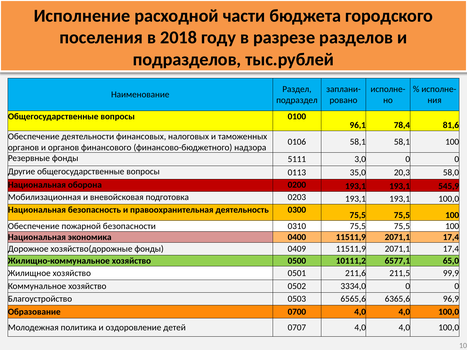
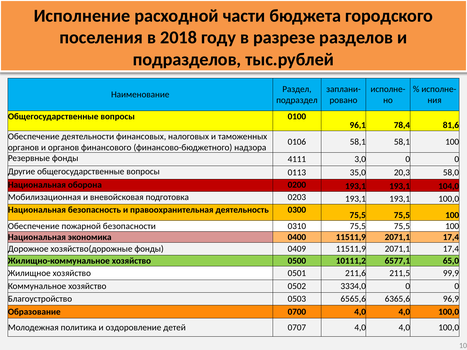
5111: 5111 -> 4111 (297, 159)
545,9: 545,9 -> 104,0 (449, 186)
